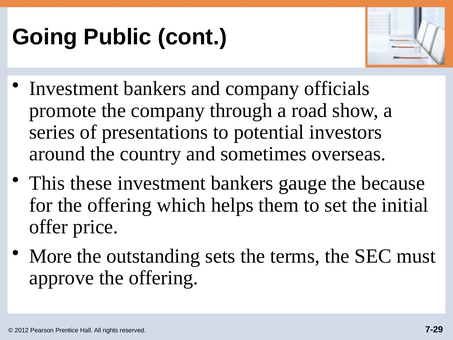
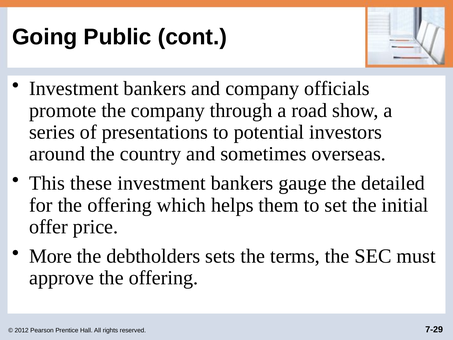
because: because -> detailed (393, 183)
outstanding: outstanding -> debtholders (153, 256)
